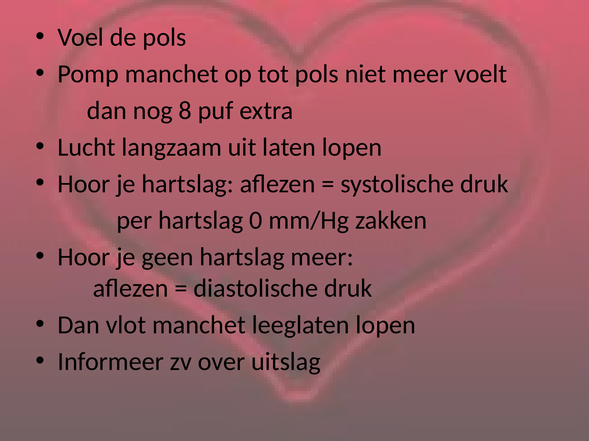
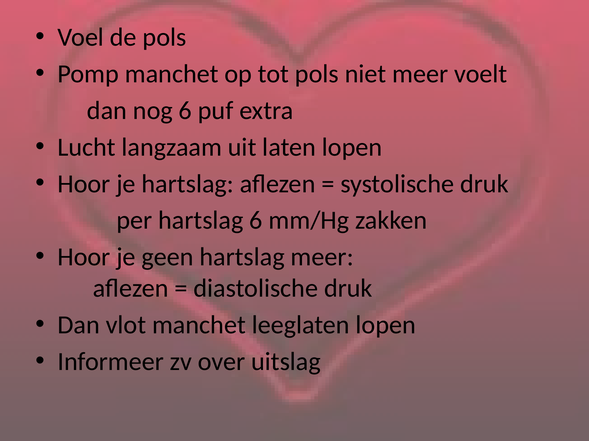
nog 8: 8 -> 6 (185, 111)
hartslag 0: 0 -> 6 (256, 221)
